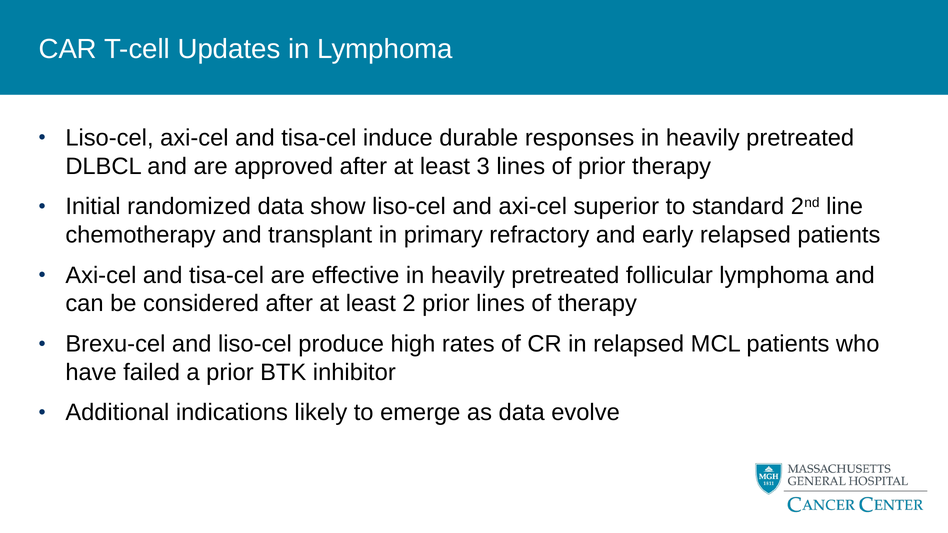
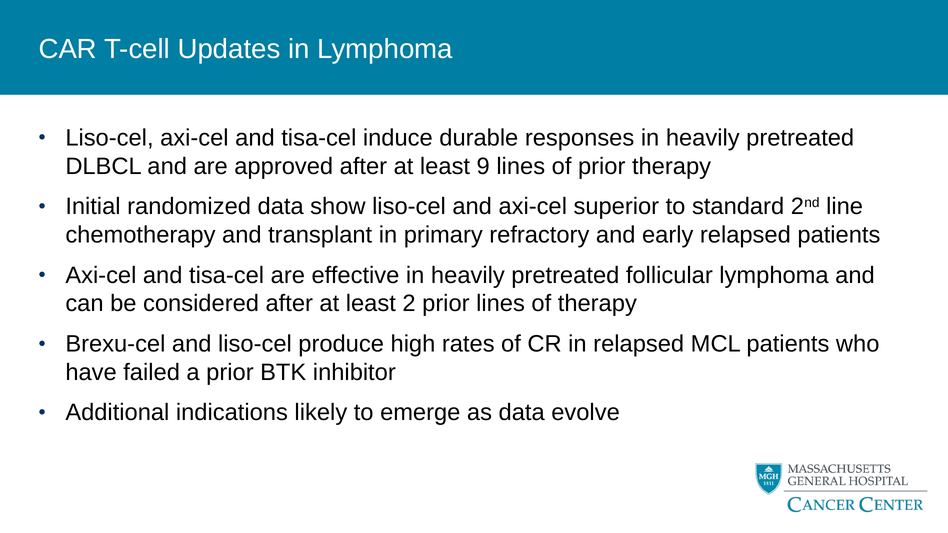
3: 3 -> 9 (483, 166)
